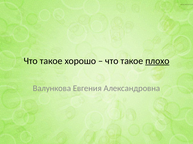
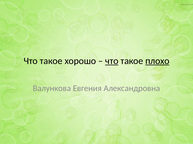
что underline: none -> present (112, 61)
